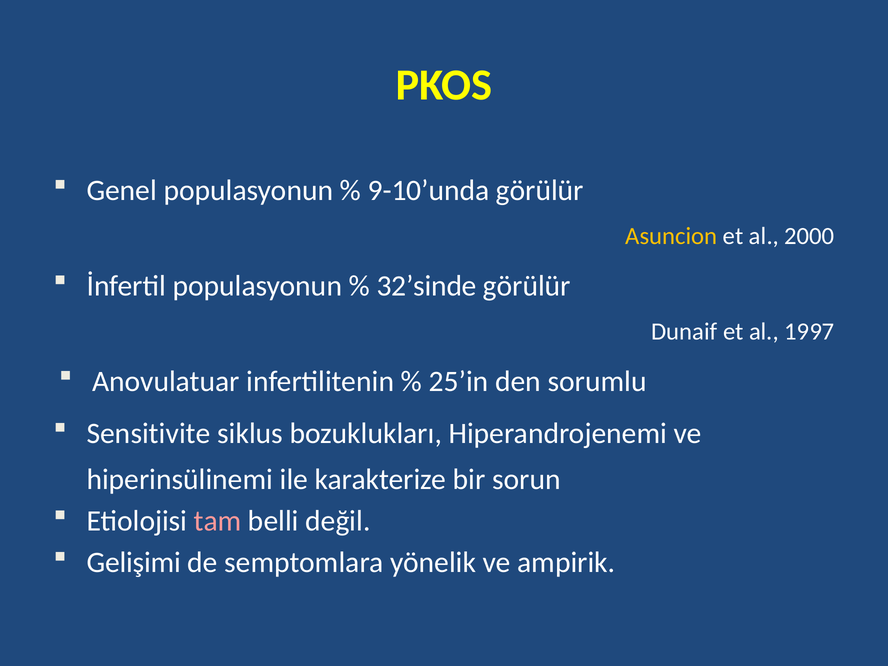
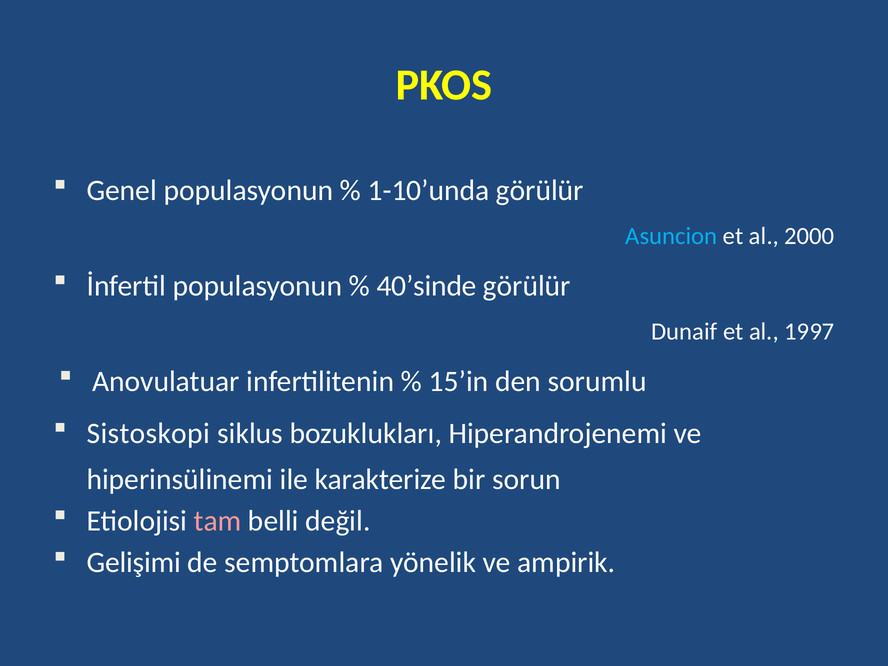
9-10’unda: 9-10’unda -> 1-10’unda (428, 190)
Asuncion colour: yellow -> light blue (671, 236)
32’sinde: 32’sinde -> 40’sinde (427, 286)
25’in: 25’in -> 15’in (458, 381)
Sensitivite: Sensitivite -> Sistoskopi (148, 433)
